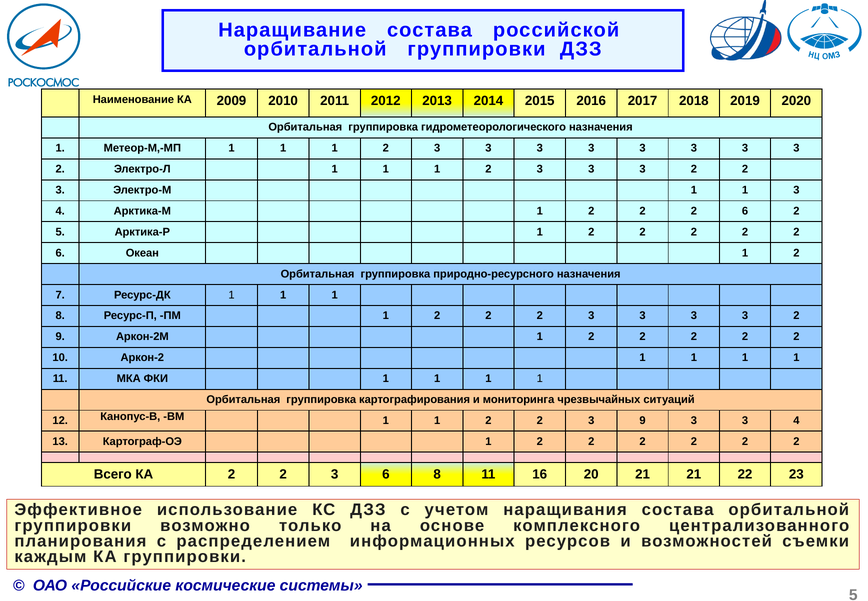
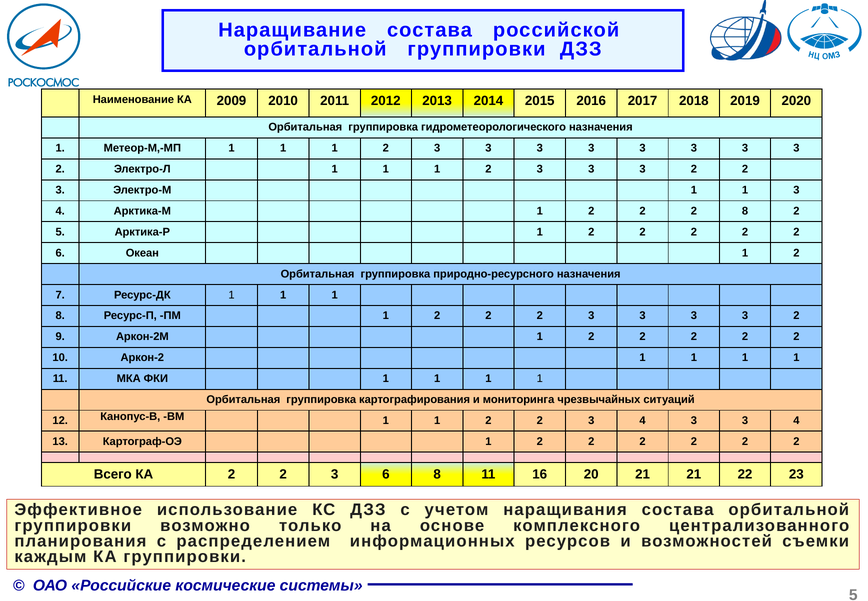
6: 6 -> 8 (745, 211)
2 3 9: 9 -> 4 (643, 420)
